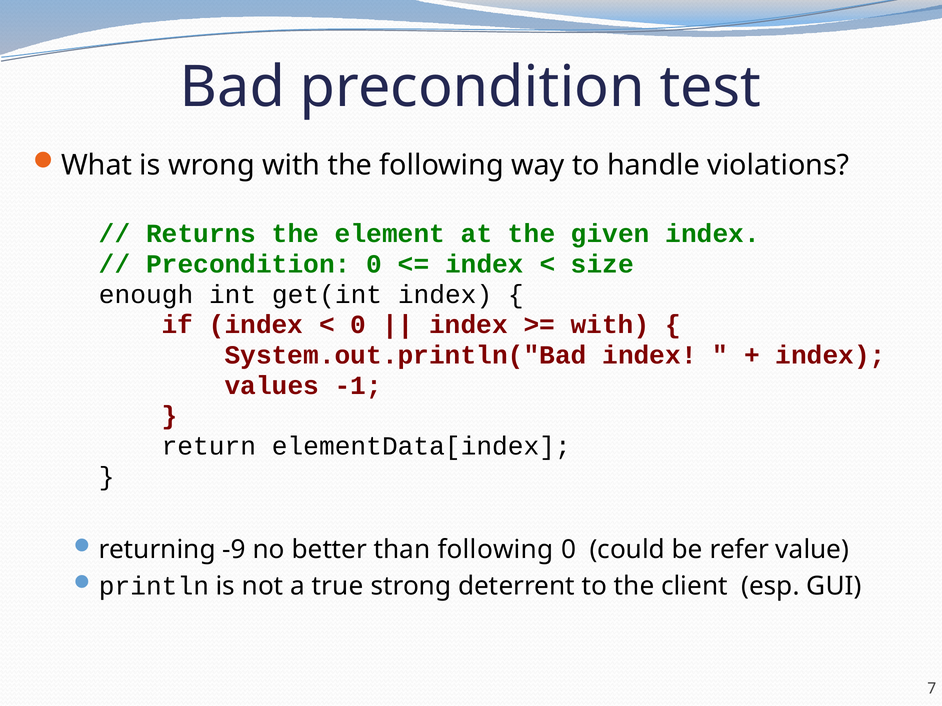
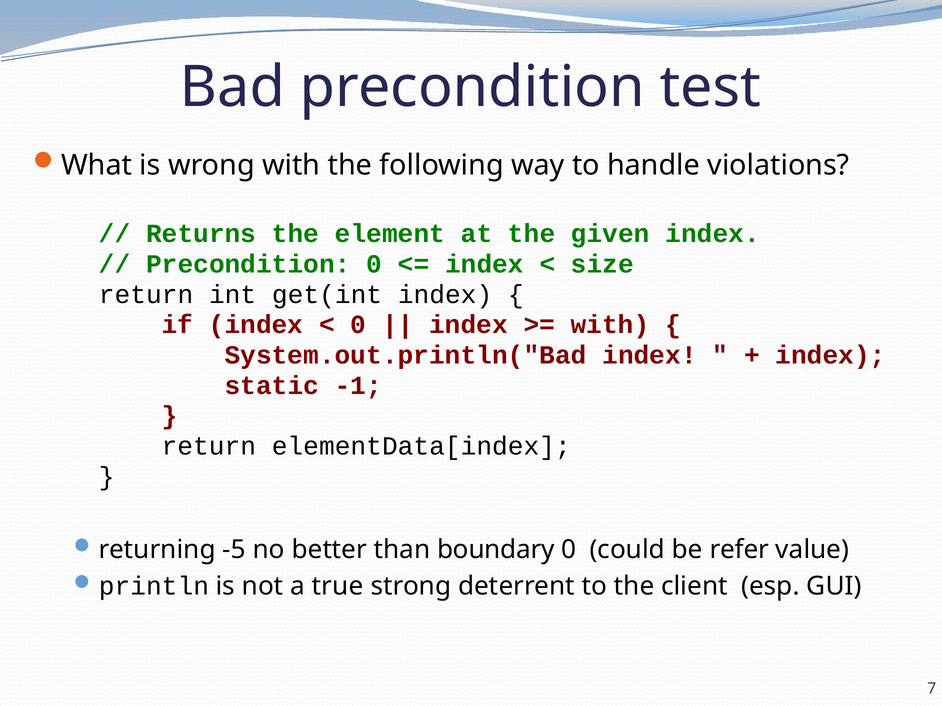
enough: enough -> return (146, 295)
values: values -> static (272, 386)
-9: -9 -> -5 (234, 550)
than following: following -> boundary (496, 550)
